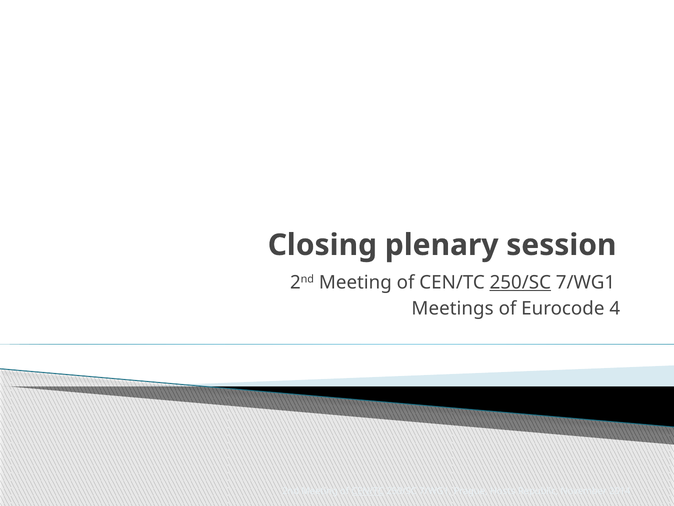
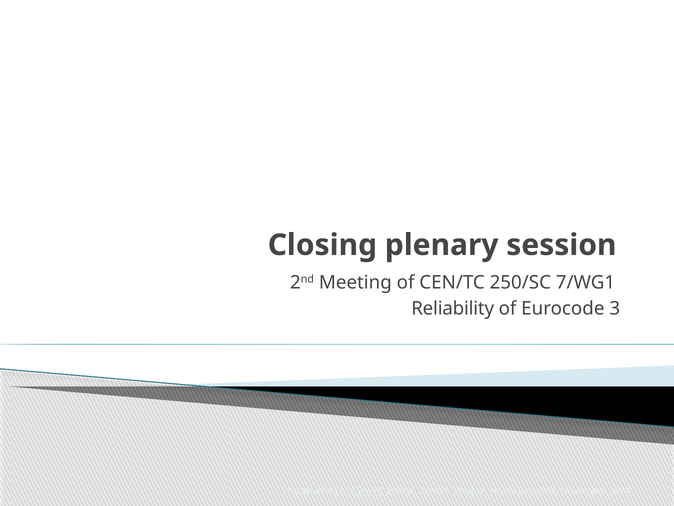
250/SC underline: present -> none (520, 282)
Meetings: Meetings -> Reliability (453, 308)
4: 4 -> 3 (615, 308)
